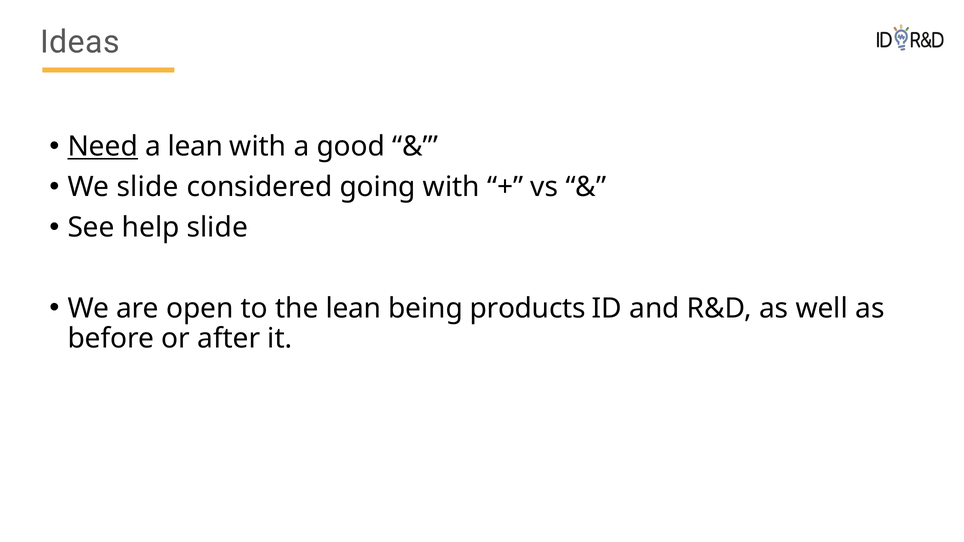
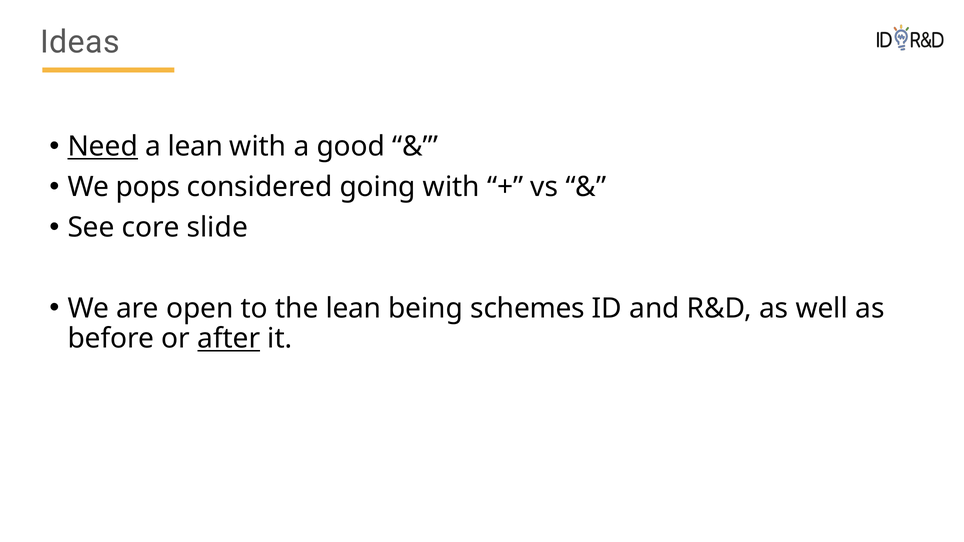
We slide: slide -> pops (148, 187)
help: help -> core (151, 228)
products: products -> schemes (528, 308)
after underline: none -> present (229, 339)
